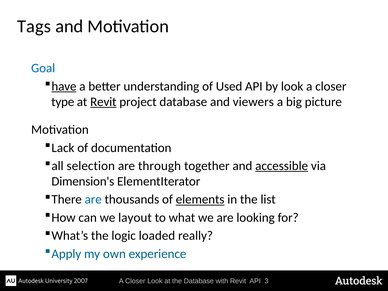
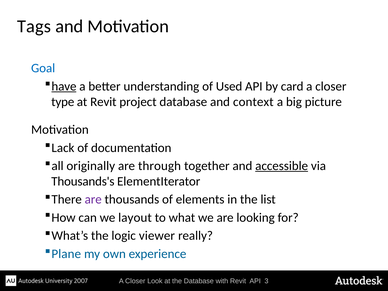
by look: look -> card (292, 86)
Revit underline: present -> none (103, 102)
viewers: viewers -> context (253, 102)
selection: selection -> originally (91, 166)
Dimension's: Dimension's -> Thousands's (83, 181)
are colour: blue -> purple (93, 199)
elements underline: present -> none (200, 199)
loaded: loaded -> viewer (157, 236)
Apply: Apply -> Plane (66, 254)
